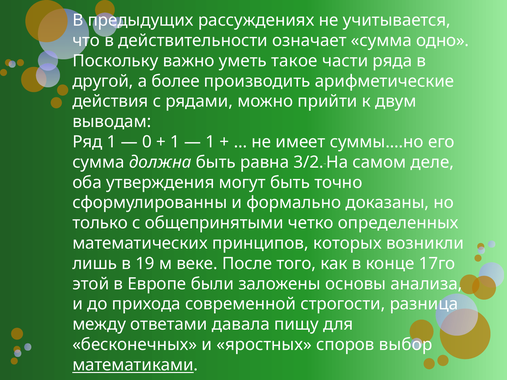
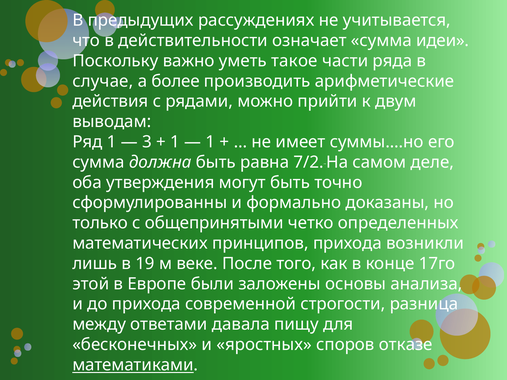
одно: одно -> идеи (443, 41)
другой: другой -> случае (103, 81)
0: 0 -> 3 (147, 142)
3/2: 3/2 -> 7/2 (309, 162)
принципов которых: которых -> прихода (347, 243)
выбор: выбор -> отказе (406, 345)
